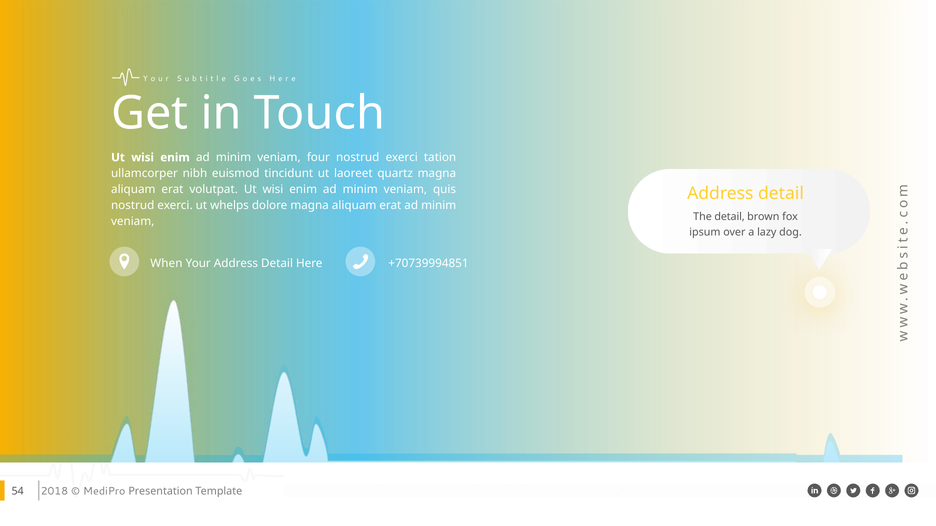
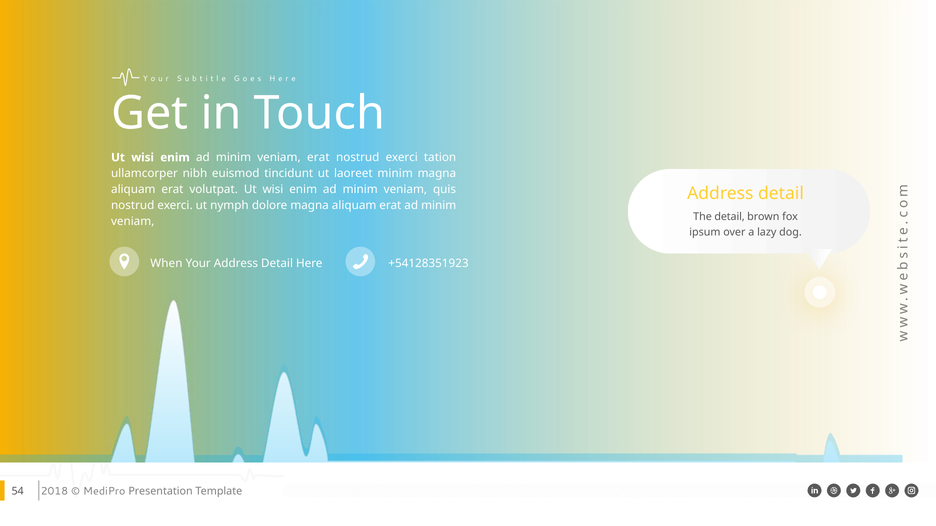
veniam four: four -> erat (318, 158)
laoreet quartz: quartz -> minim (395, 174)
whelps: whelps -> nymph (229, 206)
+70739994851: +70739994851 -> +54128351923 (428, 264)
